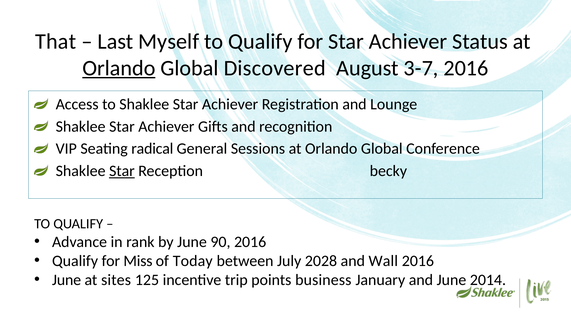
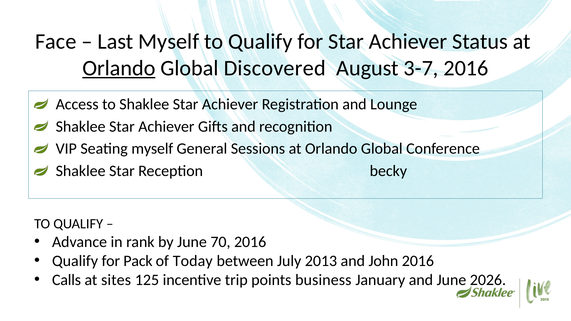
That: That -> Face (56, 42)
Seating radical: radical -> myself (152, 149)
Star underline: present -> none (122, 171)
90: 90 -> 70 (220, 242)
Miss: Miss -> Pack (138, 261)
2028: 2028 -> 2013 (321, 261)
Wall: Wall -> John (383, 261)
June: June -> Calls (67, 280)
2014: 2014 -> 2026 (488, 280)
